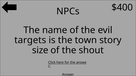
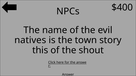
targets: targets -> natives (30, 40)
size: size -> this (40, 51)
